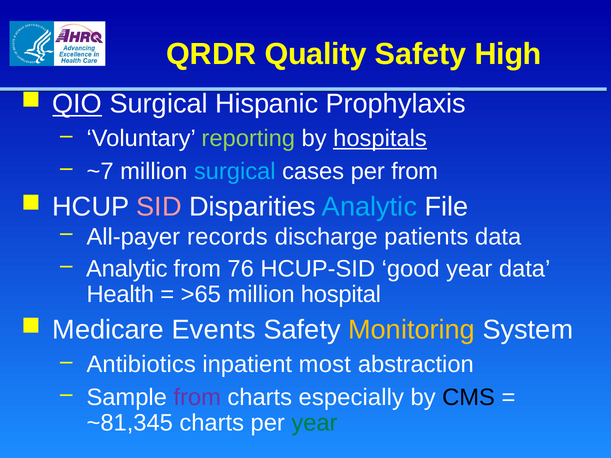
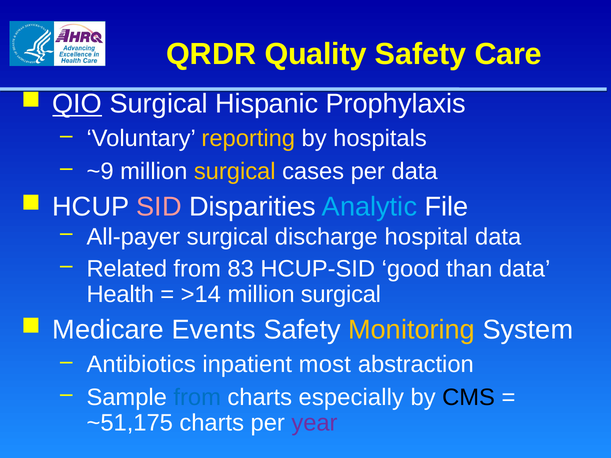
High: High -> Care (508, 54)
reporting colour: light green -> yellow (248, 139)
hospitals underline: present -> none (380, 139)
~7: ~7 -> ~9 (100, 171)
surgical colour: light blue -> yellow (235, 171)
per from: from -> data (415, 171)
All-payer records: records -> surgical (228, 237)
patients: patients -> hospital (426, 237)
Analytic: Analytic -> Related (127, 269)
76: 76 -> 83 (241, 269)
good year: year -> than (469, 269)
>65: >65 -> >14 (201, 295)
hospital: hospital -> surgical (341, 295)
from colour: purple -> blue (197, 398)
~81,345: ~81,345 -> ~51,175 (130, 423)
year colour: green -> purple (314, 423)
